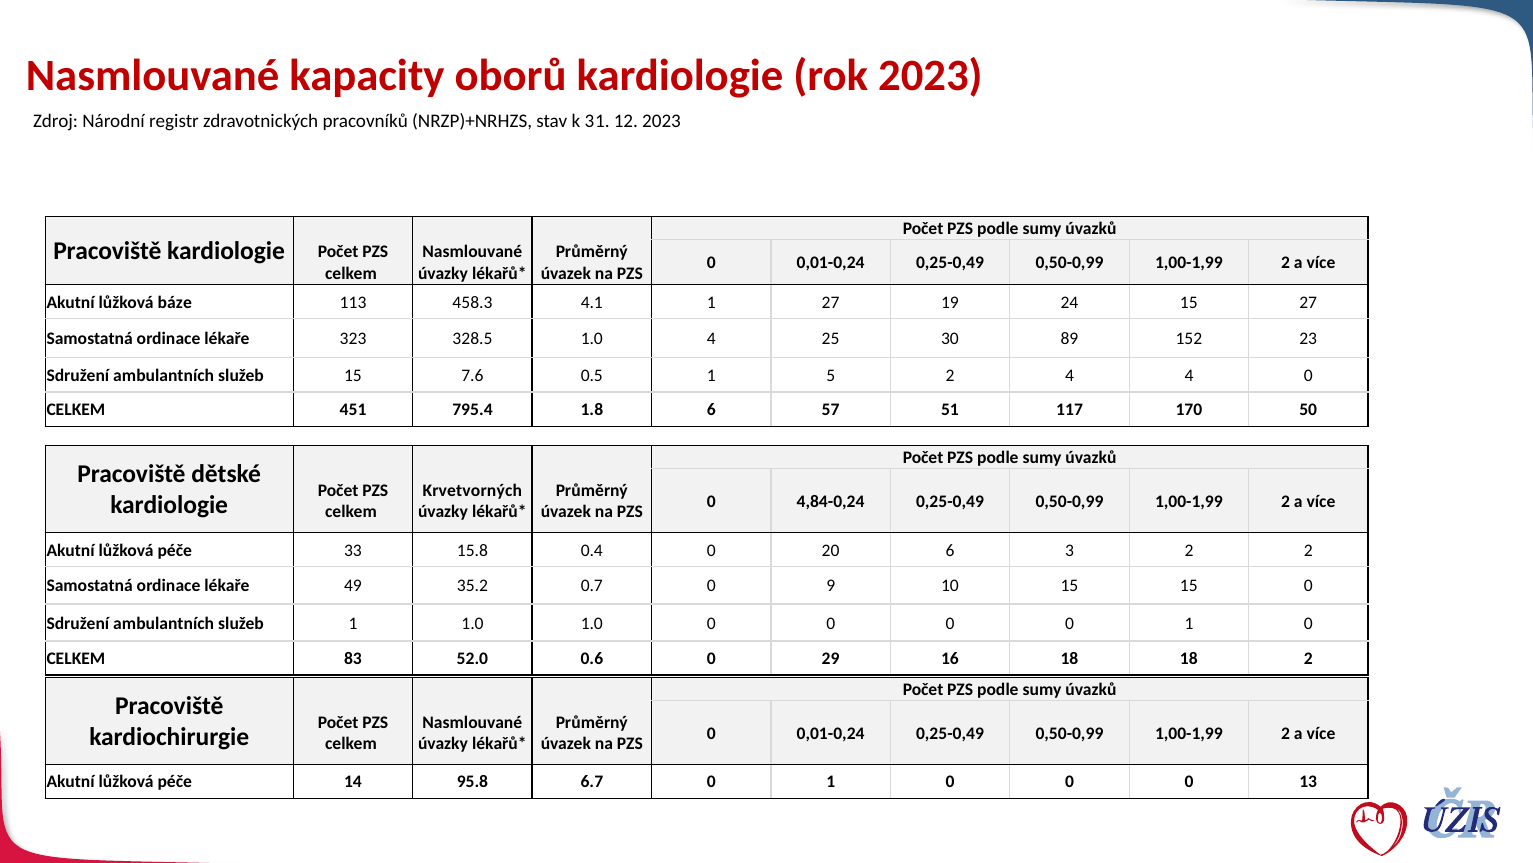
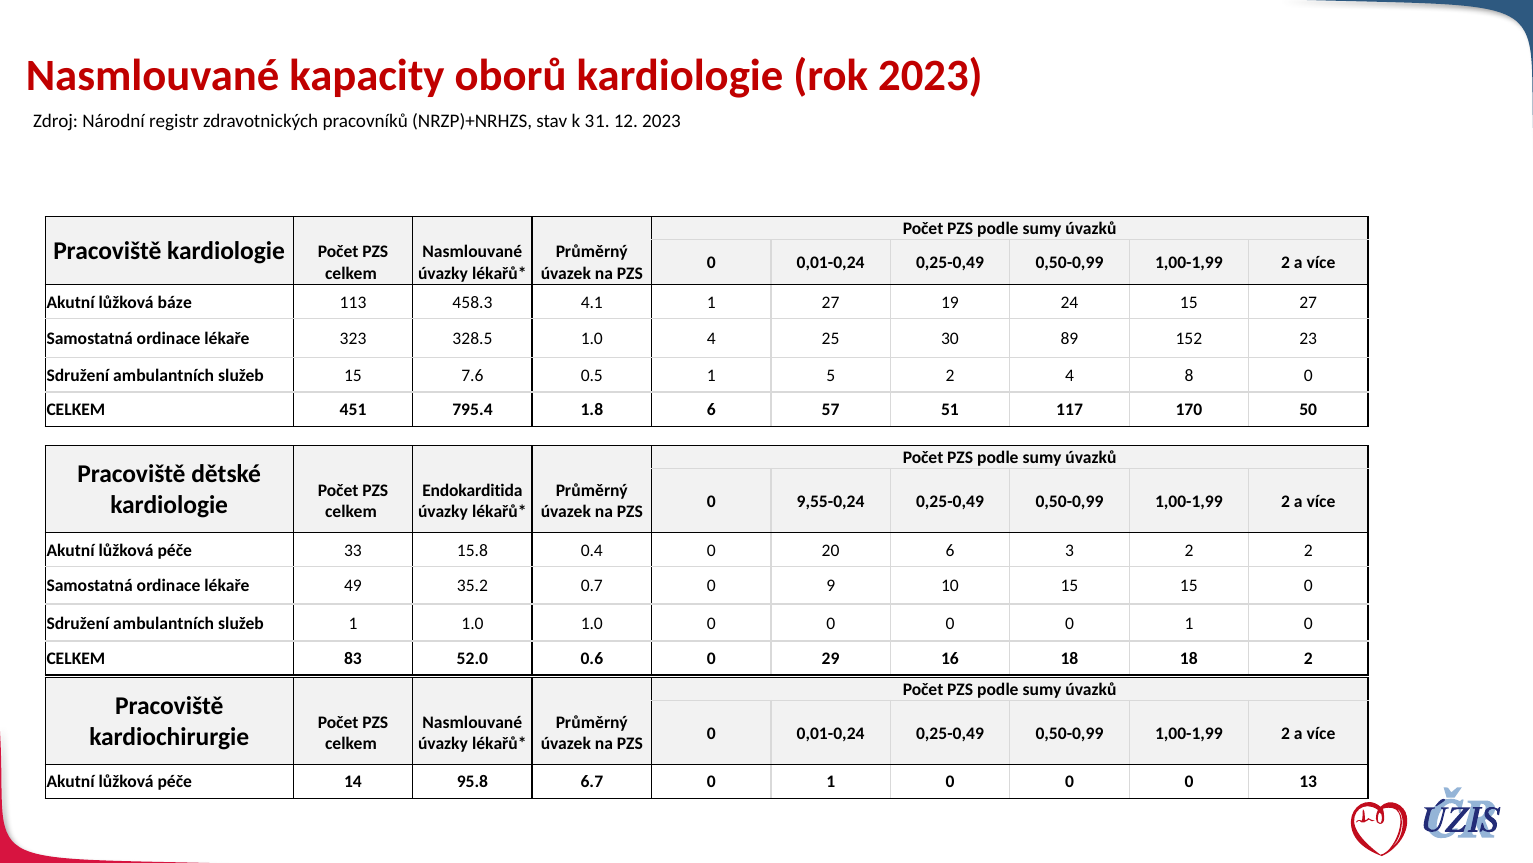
4 4: 4 -> 8 (1189, 375)
Krvetvorných: Krvetvorných -> Endokarditida (472, 490)
4,84-0,24: 4,84-0,24 -> 9,55-0,24 (831, 501)
